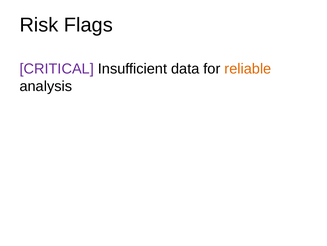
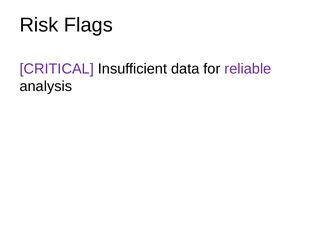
reliable colour: orange -> purple (248, 69)
